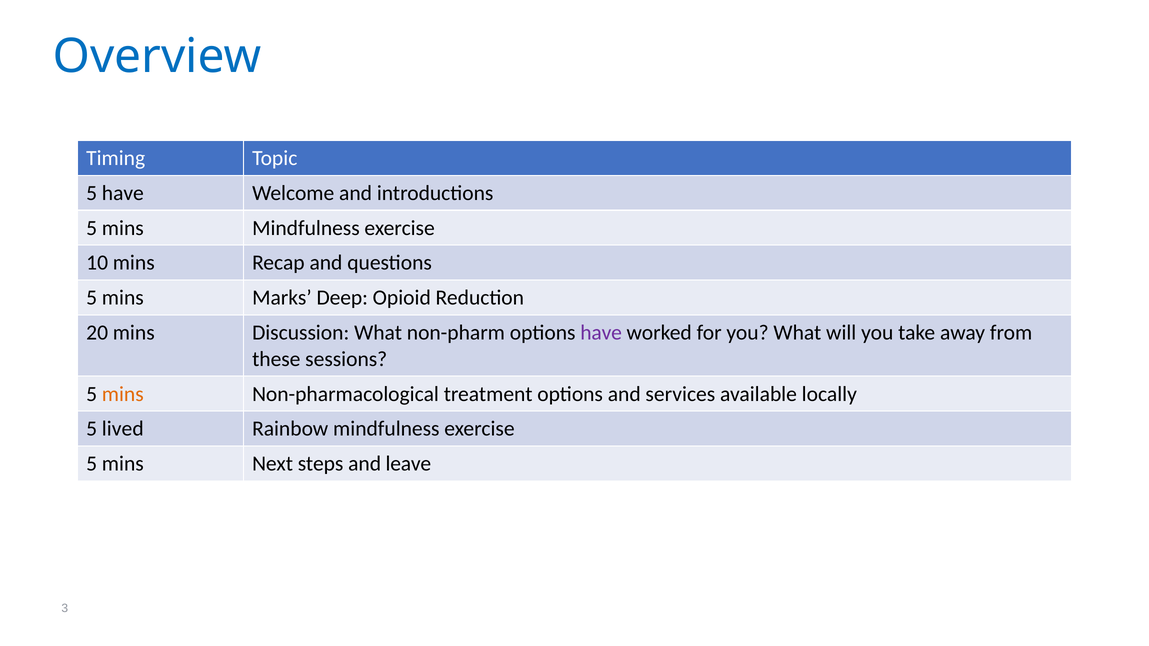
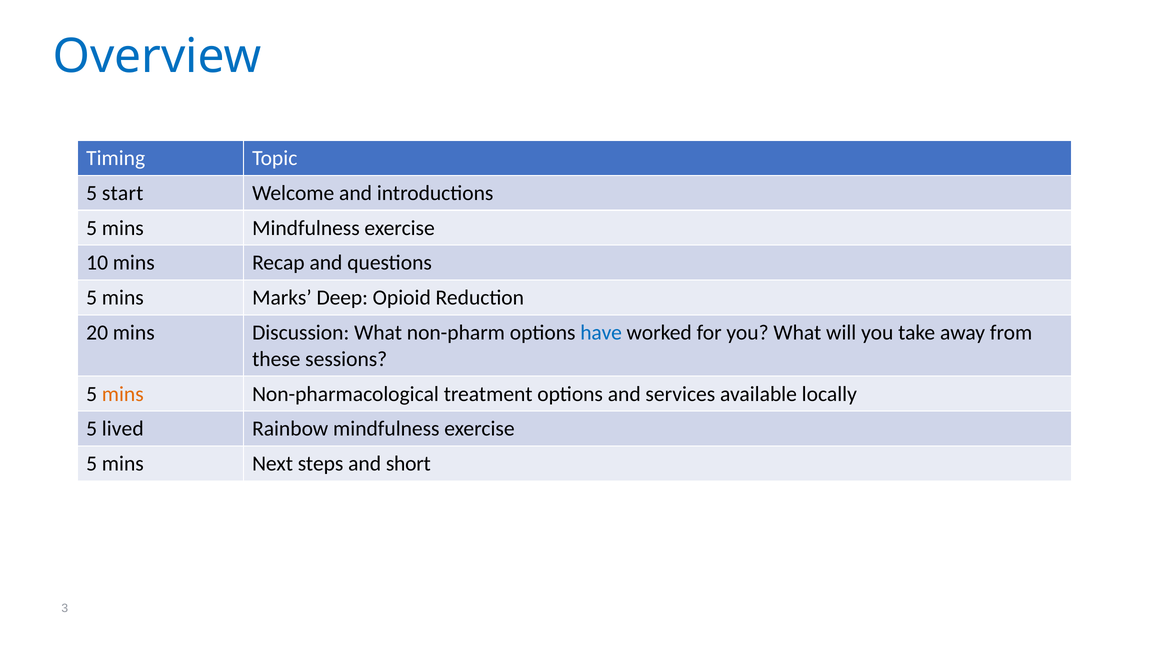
5 have: have -> start (123, 193)
have colour: purple -> blue (601, 333)
leave: leave -> short (408, 464)
